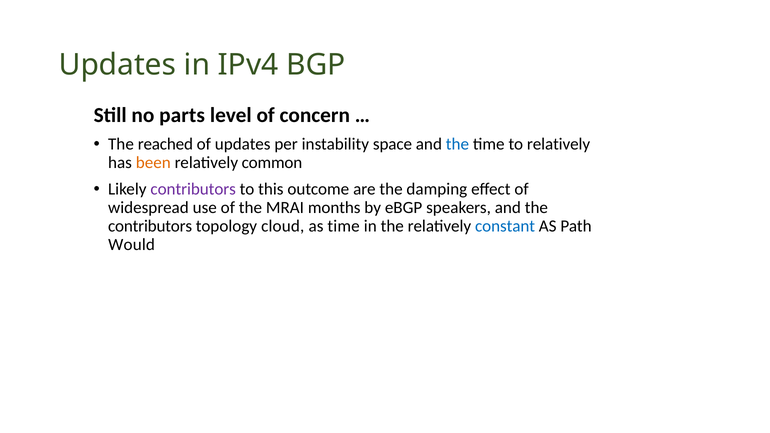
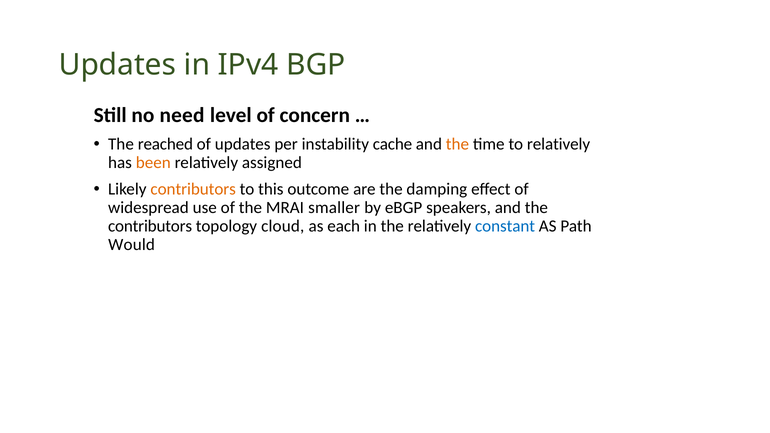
parts: parts -> need (182, 115)
space: space -> cache (393, 144)
the colour: blue -> orange (457, 144)
common: common -> assigned (272, 163)
contributors colour: purple -> orange (193, 189)
months: months -> smaller (334, 208)
as time: time -> each (344, 226)
